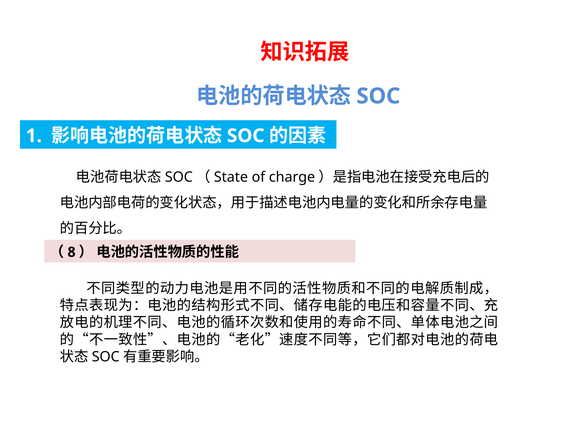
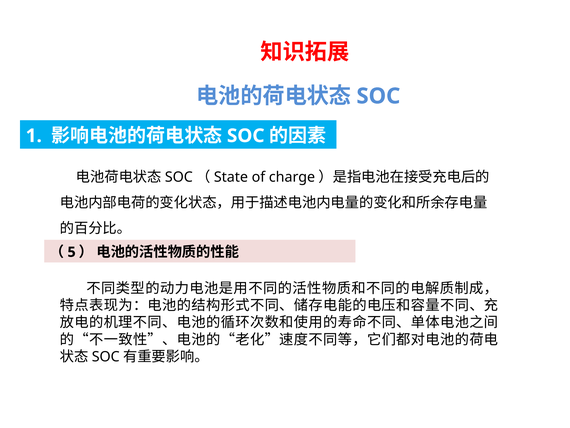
8: 8 -> 5 (72, 252)
